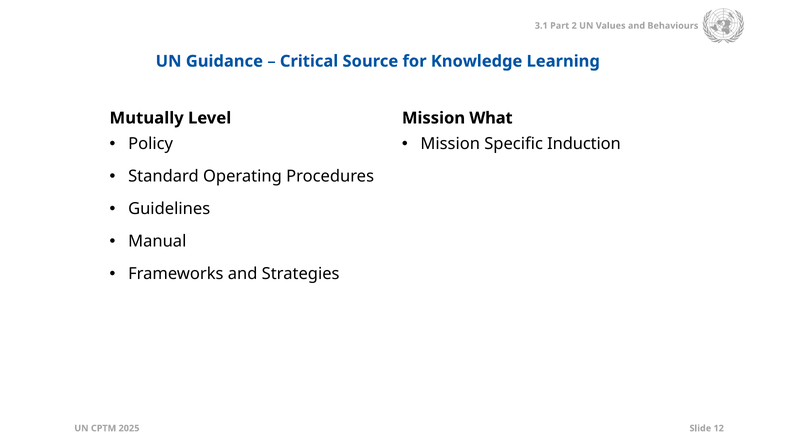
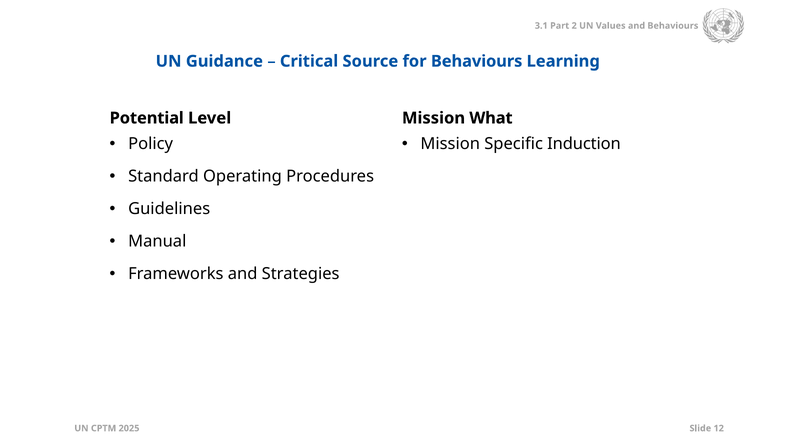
for Knowledge: Knowledge -> Behaviours (477, 61)
Mutually: Mutually -> Potential (147, 118)
